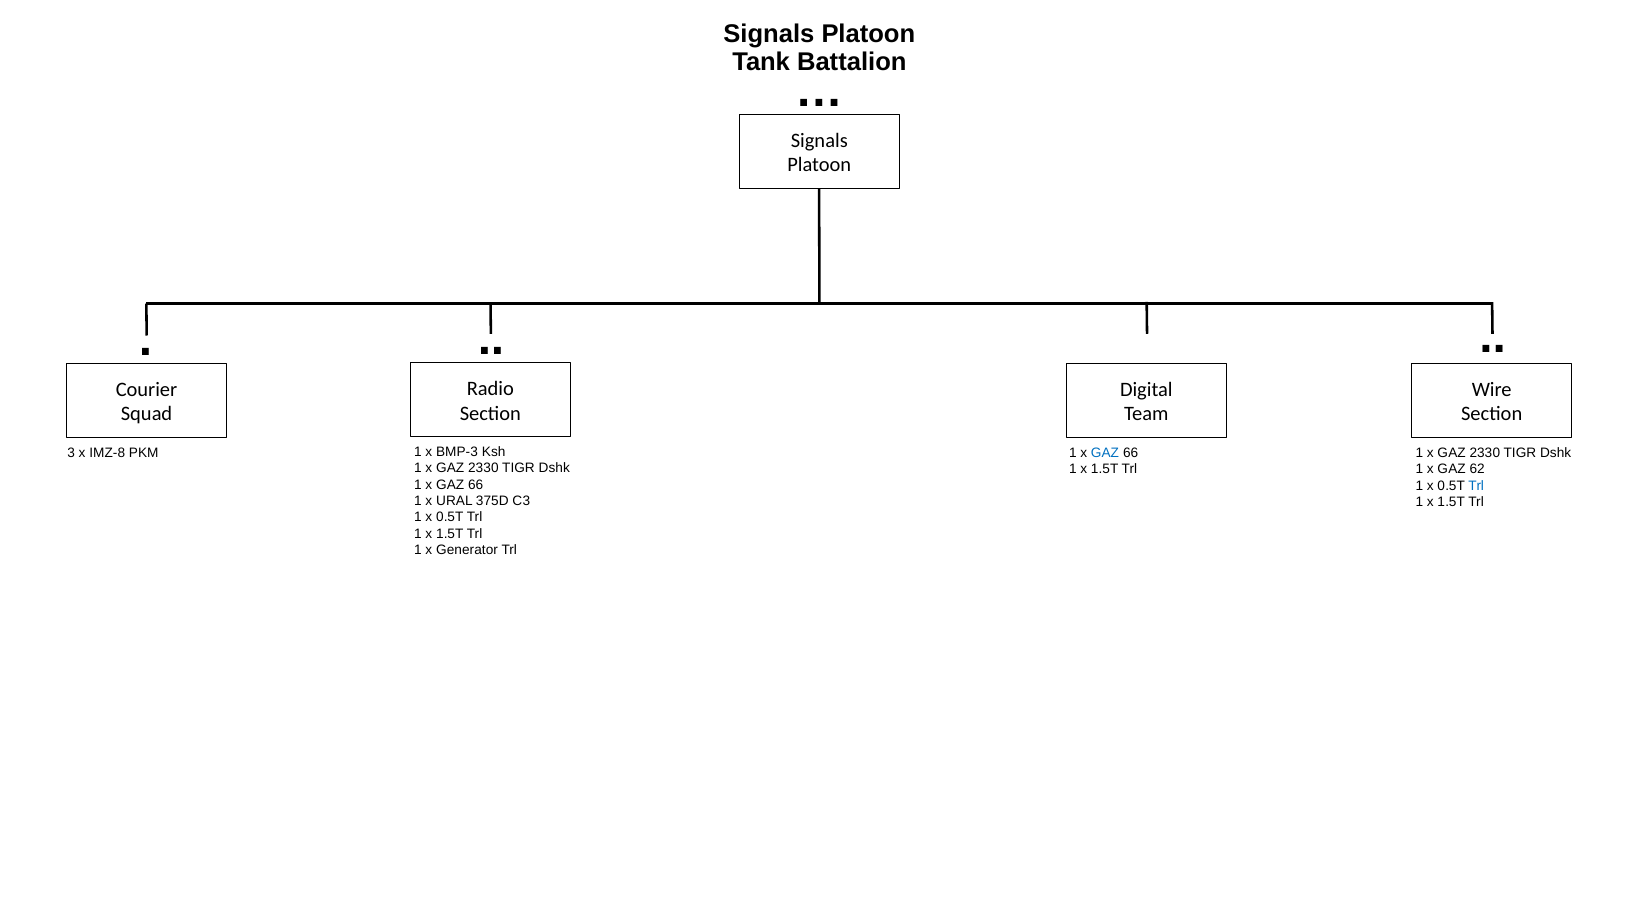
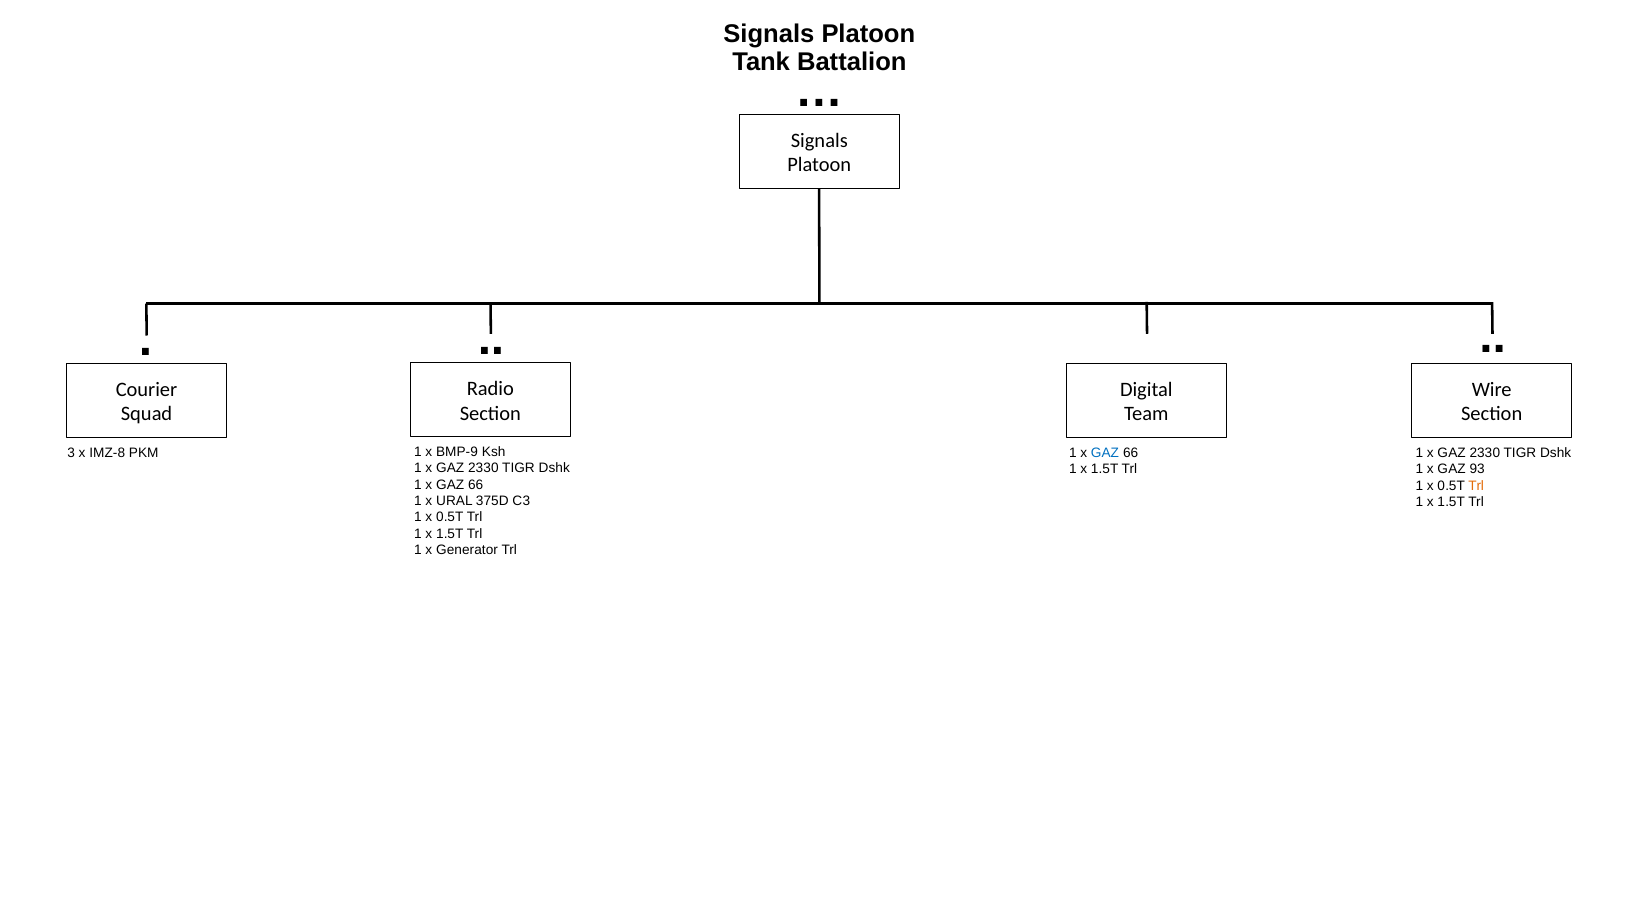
BMP-3: BMP-3 -> BMP-9 (457, 452)
62: 62 -> 93 (1477, 469)
Trl colour: blue -> orange (1476, 486)
